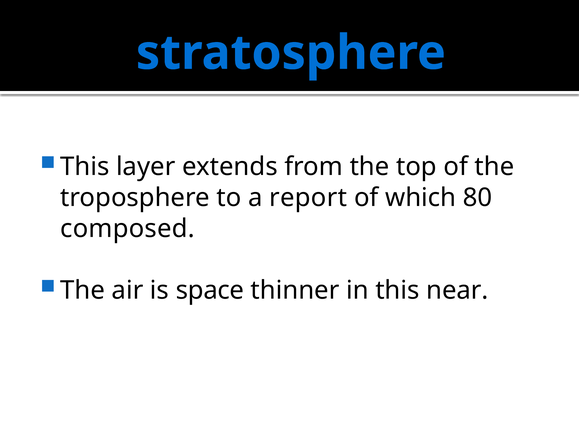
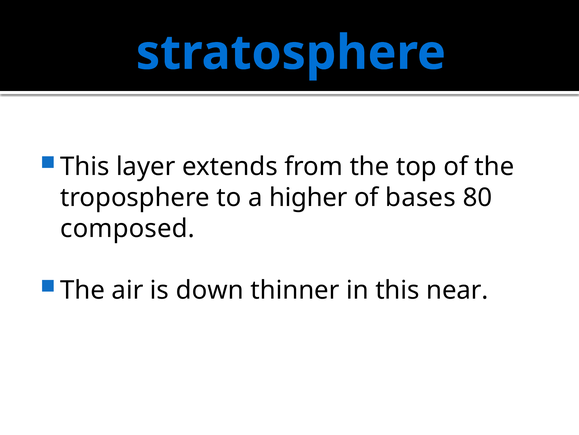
report: report -> higher (308, 197)
which: which -> bases (421, 197)
space: space -> down (210, 290)
